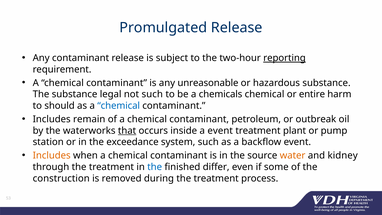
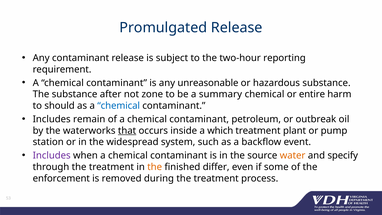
reporting underline: present -> none (285, 58)
legal: legal -> after (111, 94)
not such: such -> zone (152, 94)
chemicals: chemicals -> summary (220, 94)
a event: event -> which (220, 131)
exceedance: exceedance -> widespread (132, 142)
Includes colour: orange -> purple (52, 155)
kidney: kidney -> specify (343, 155)
the colour: blue -> orange (155, 167)
construction: construction -> enforcement (61, 178)
